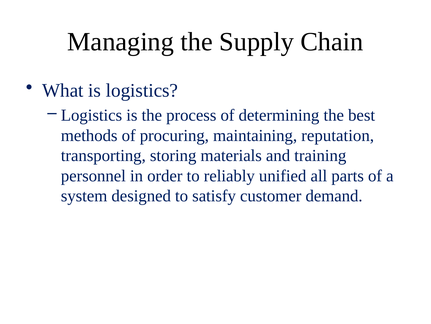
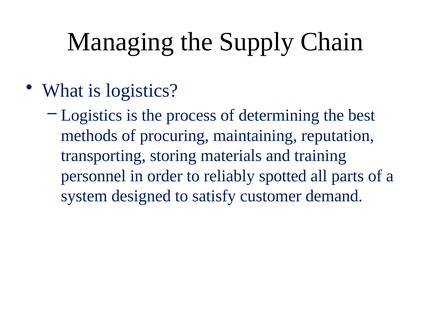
unified: unified -> spotted (283, 176)
